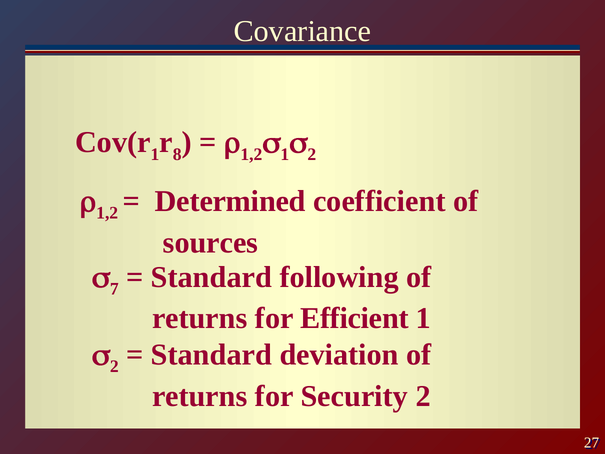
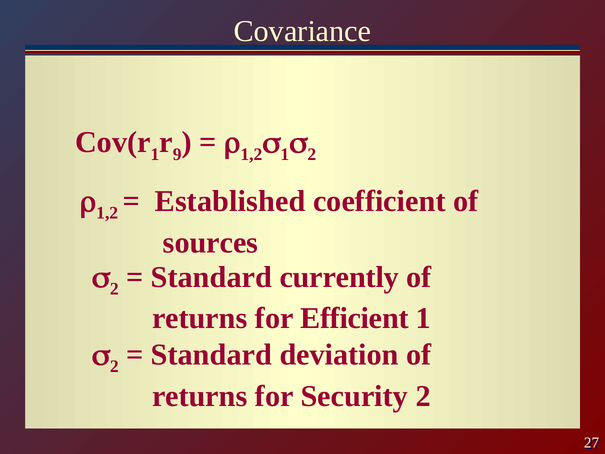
8: 8 -> 9 (177, 154)
Determined: Determined -> Established (230, 201)
7: 7 -> 2 (114, 289)
following: following -> currently (339, 277)
